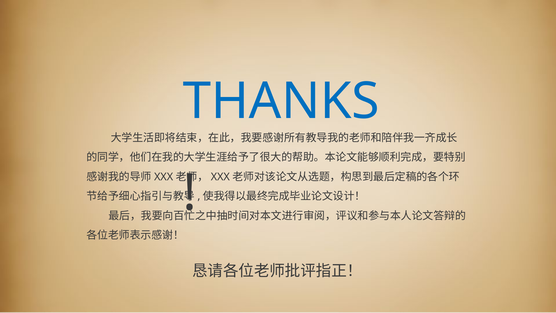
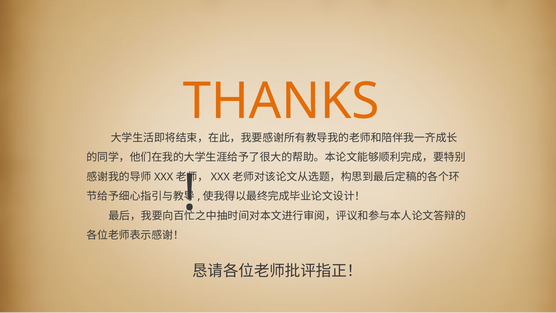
THANKS colour: blue -> orange (281, 101)
